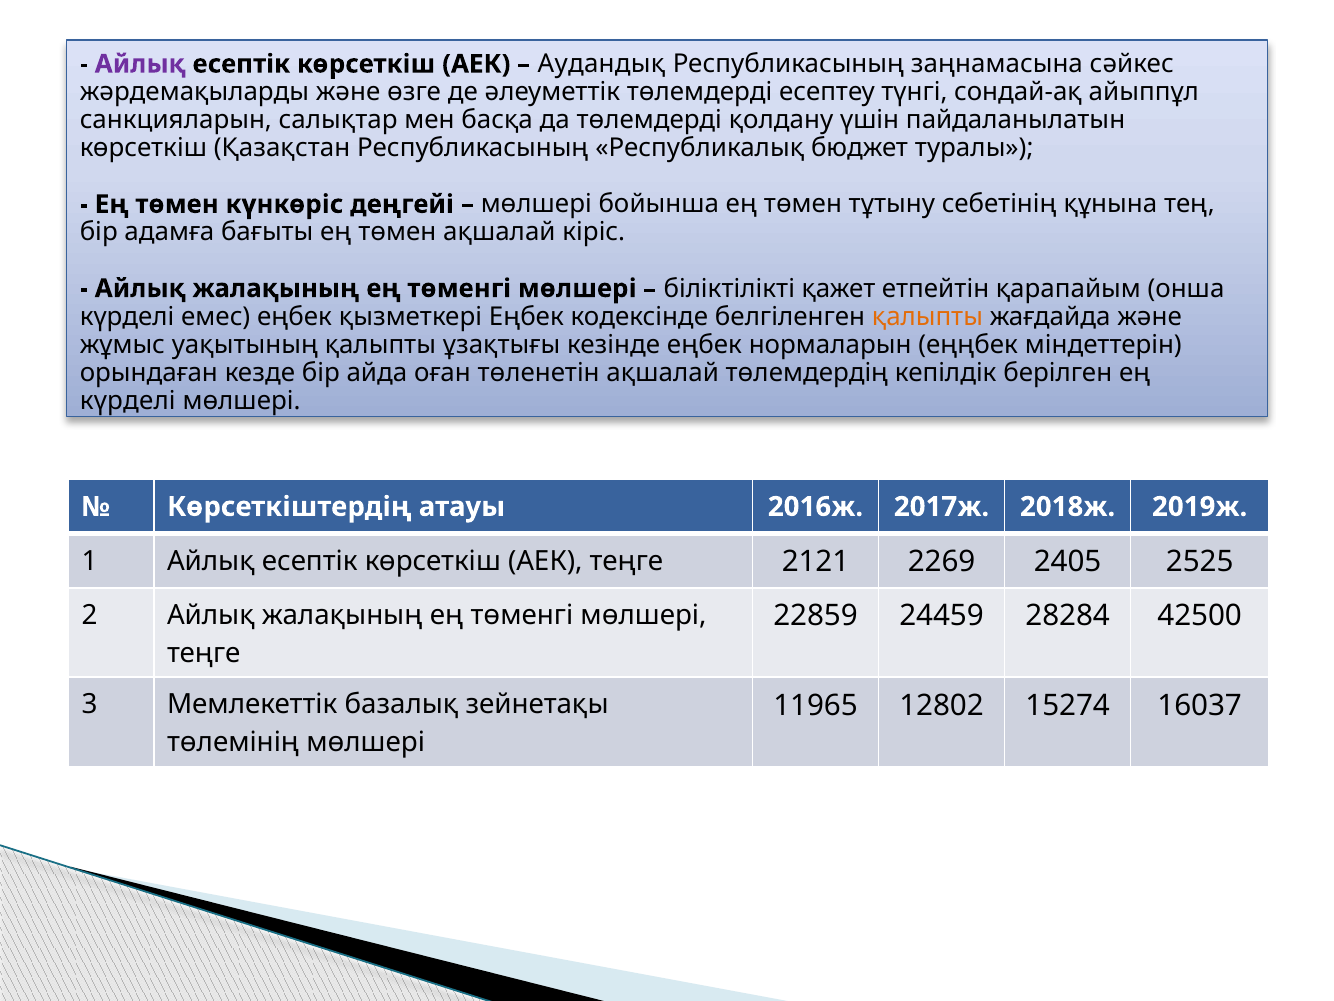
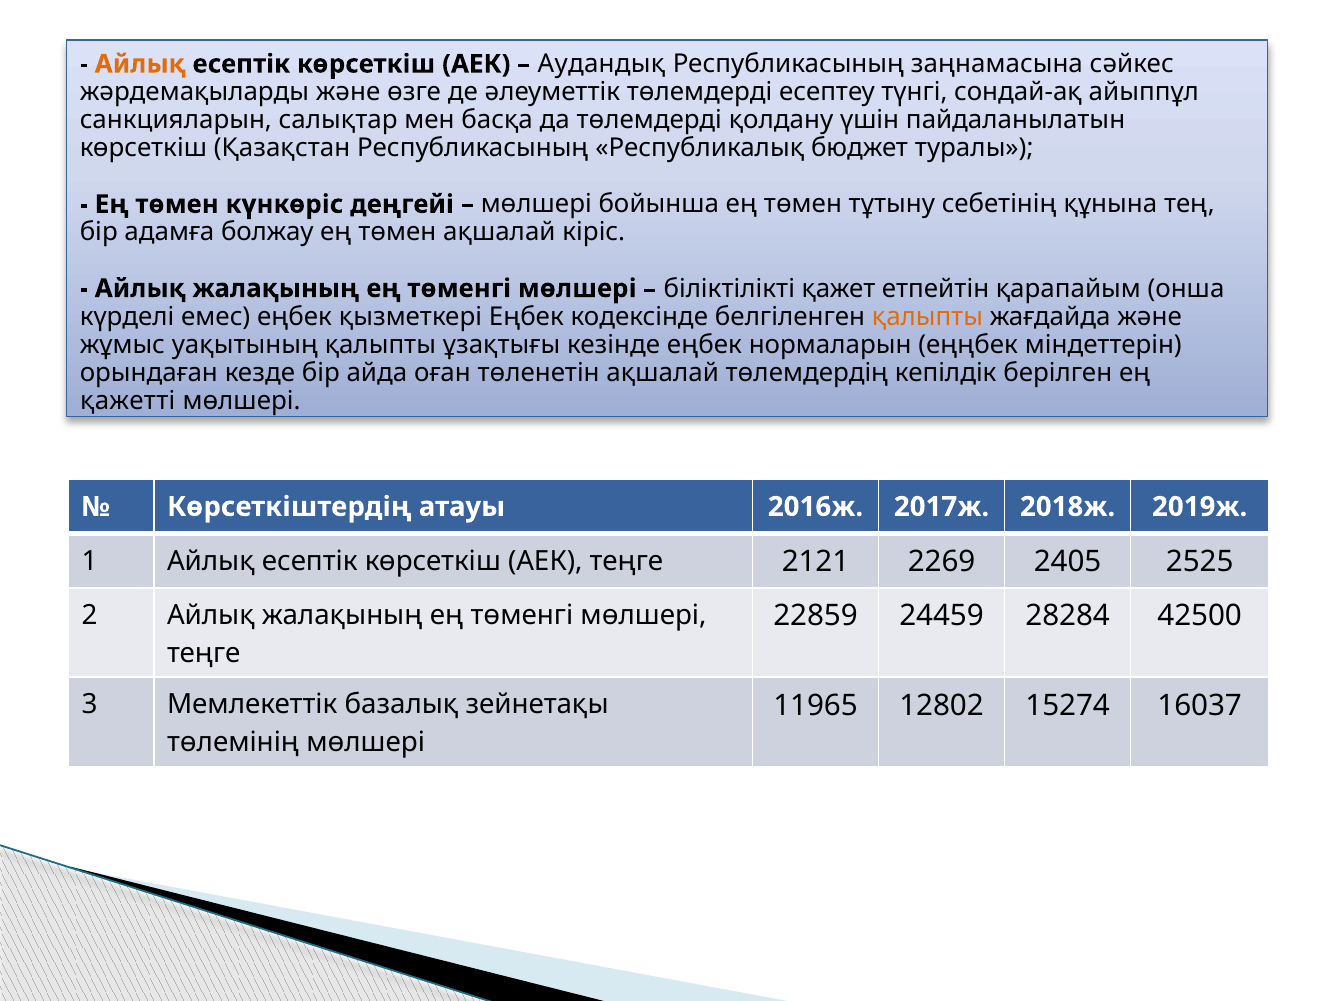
Айлық colour: purple -> orange (140, 64)
бағыты: бағыты -> болжау (267, 232)
күрделі: күрделі -> қажетті (128, 401)
